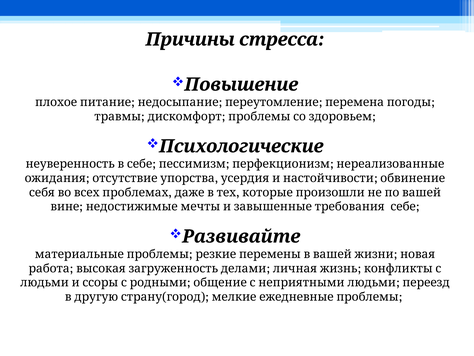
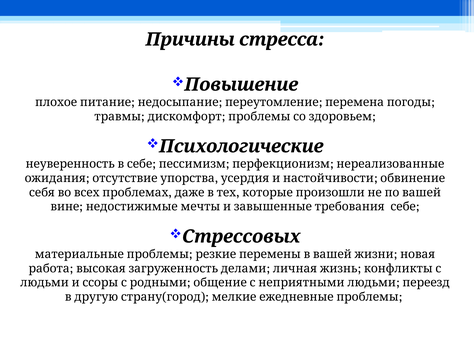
Развивайте: Развивайте -> Стрессовых (241, 236)
